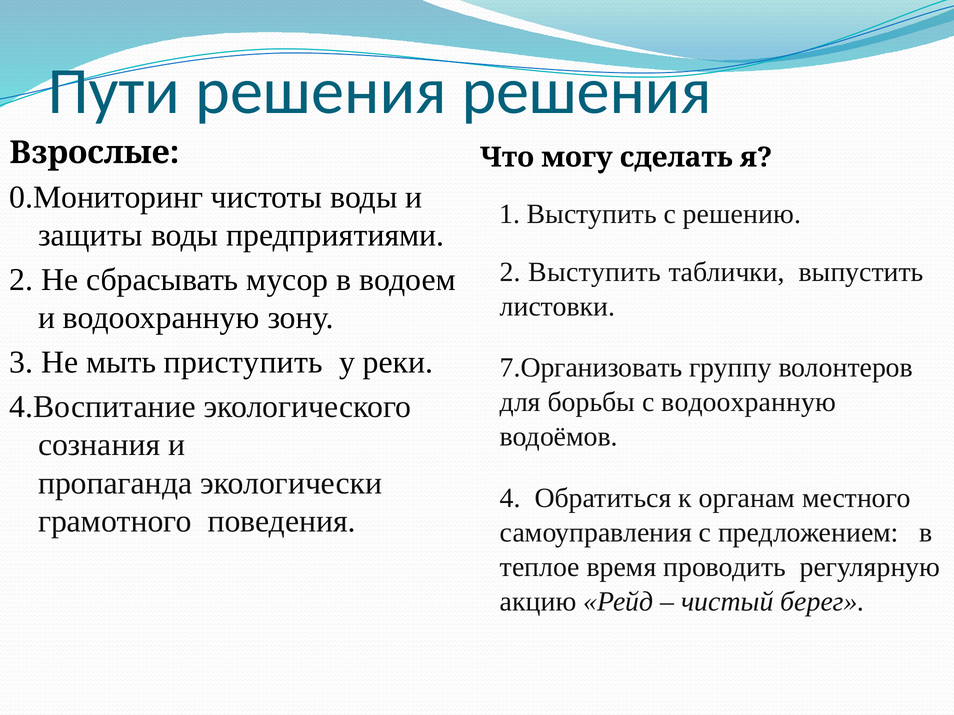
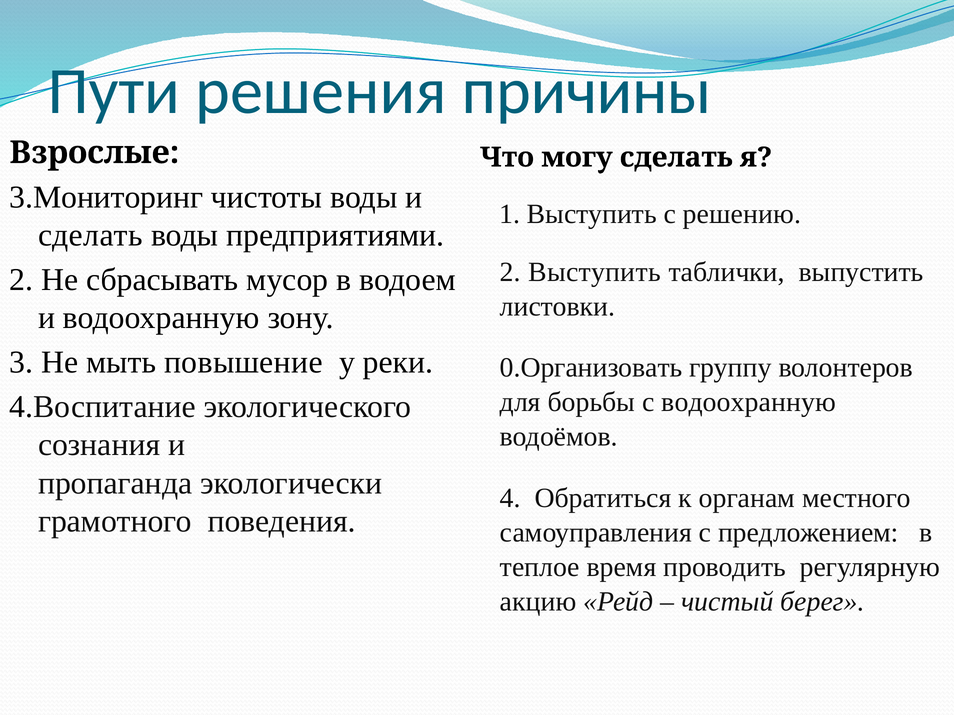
решения решения: решения -> причины (587, 92)
0.Мониторинг: 0.Мониторинг -> 3.Мониторинг (106, 197)
защиты: защиты -> сделать (90, 235)
приступить: приступить -> повышение (243, 363)
7.Организовать: 7.Организовать -> 0.Организовать (591, 368)
